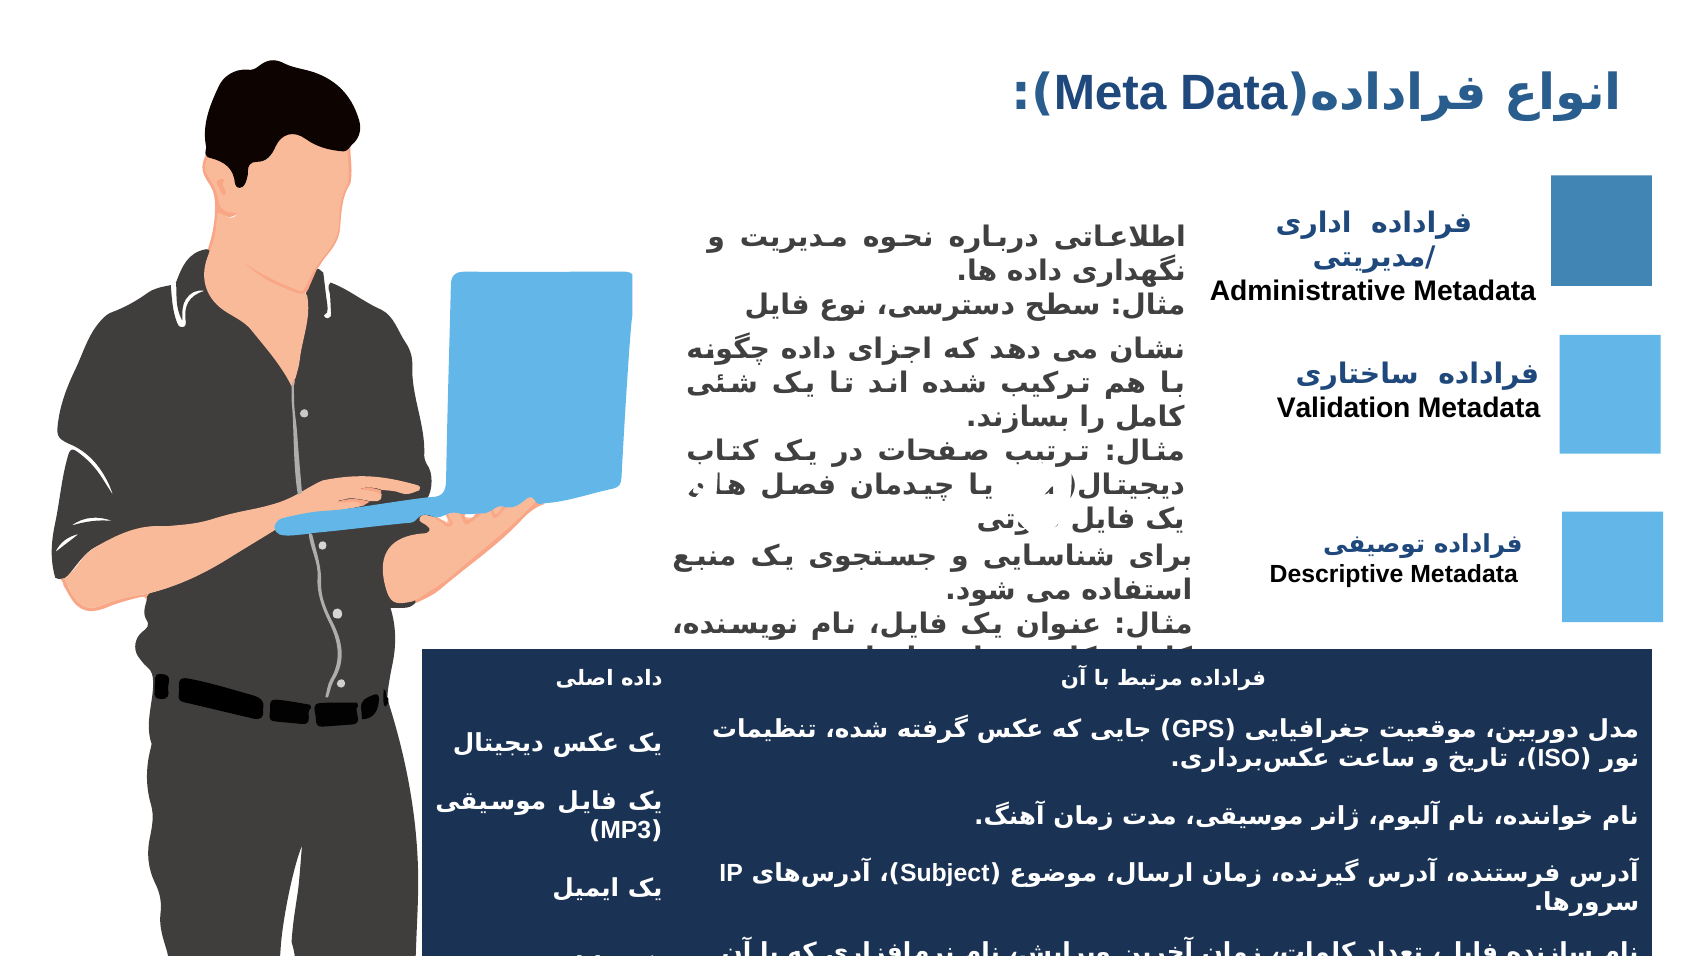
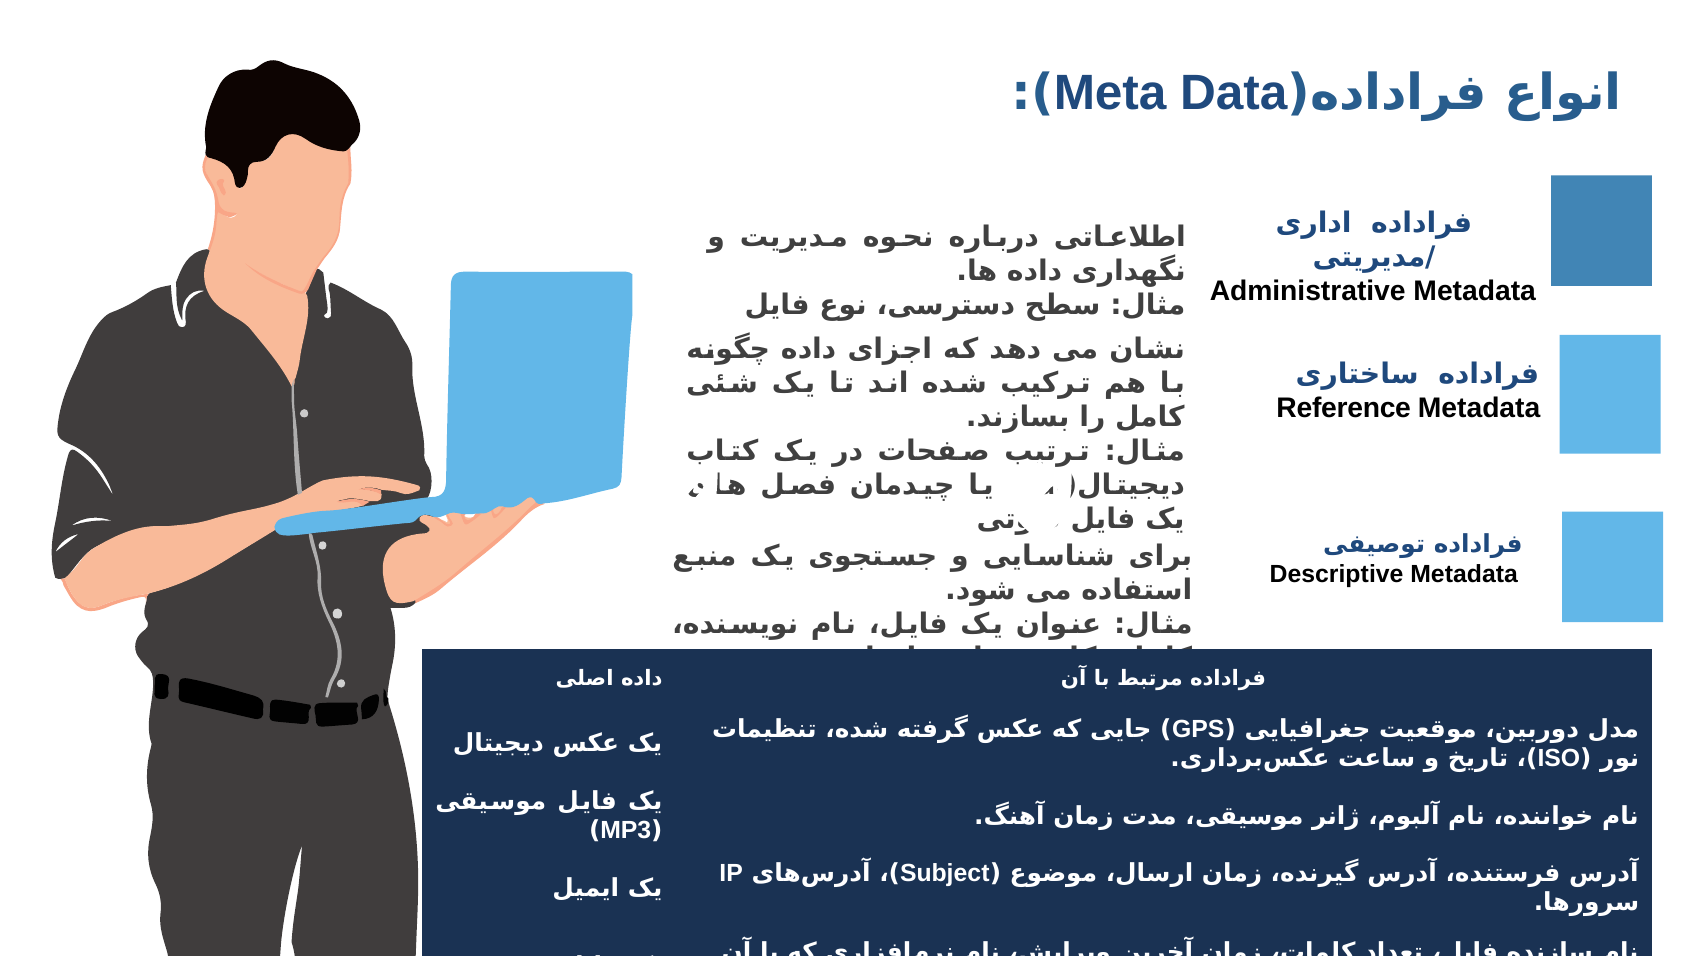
Validation: Validation -> Reference (1344, 408)
